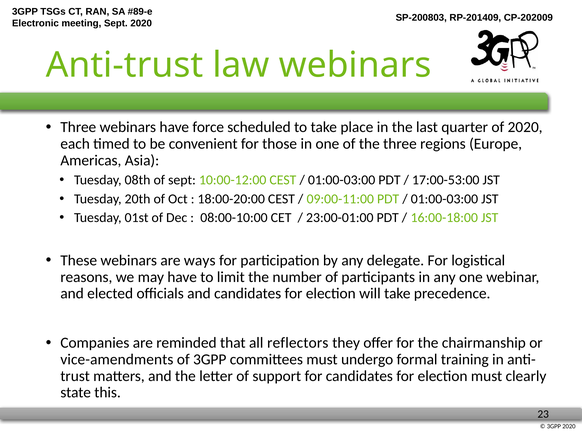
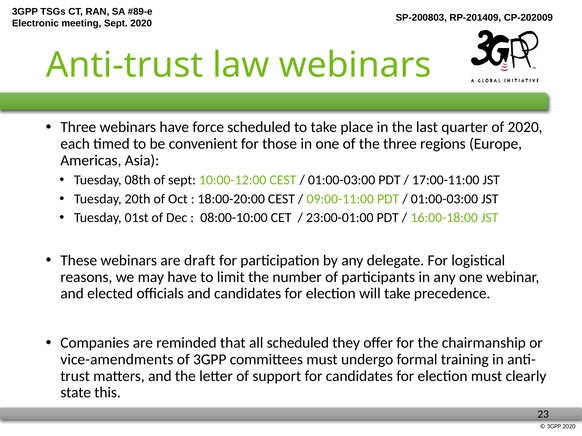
17:00-53:00: 17:00-53:00 -> 17:00-11:00 (446, 180)
ways: ways -> draft (200, 261)
all reflectors: reflectors -> scheduled (298, 343)
